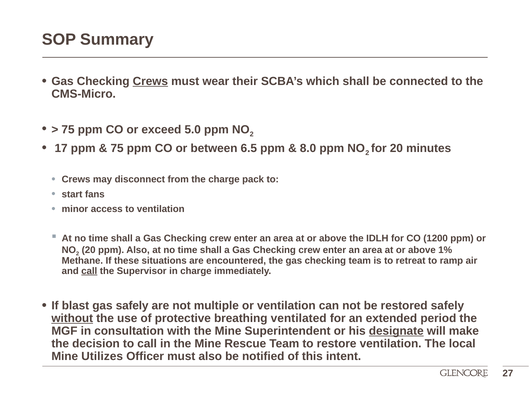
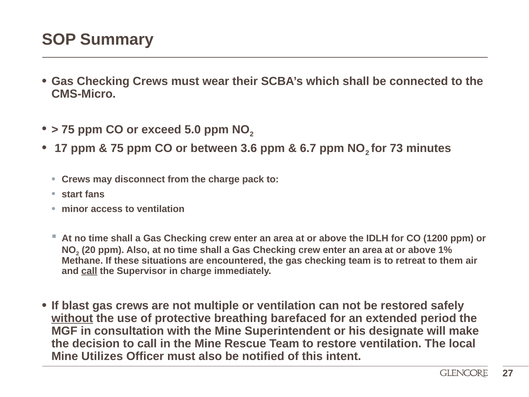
Crews underline: present -> none (150, 81)
6.5: 6.5 -> 3.6 (249, 148)
8.0: 8.0 -> 6.7 (308, 148)
for 20: 20 -> 73 (396, 148)
ramp: ramp -> them (451, 260)
gas safely: safely -> crews (132, 305)
ventilated: ventilated -> barefaced (299, 318)
designate underline: present -> none (396, 331)
